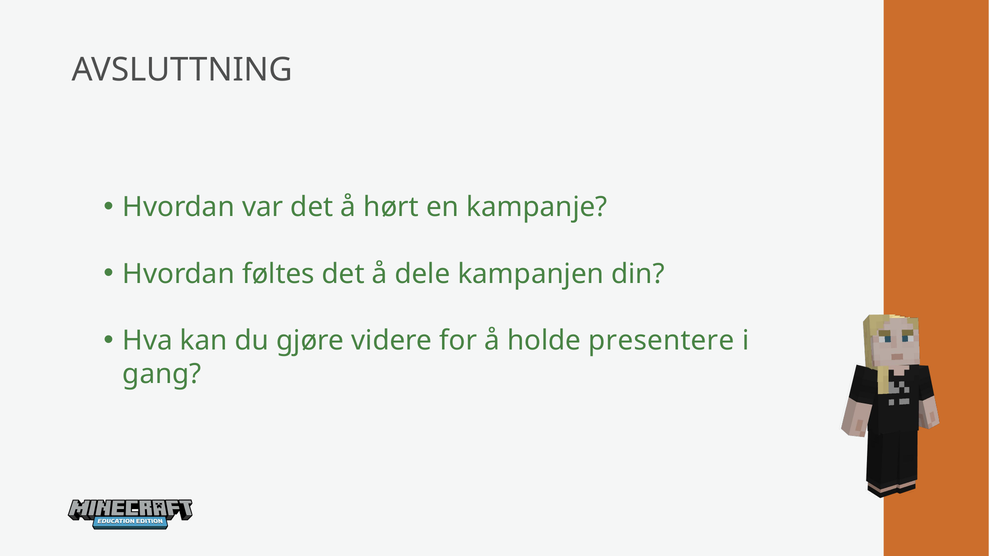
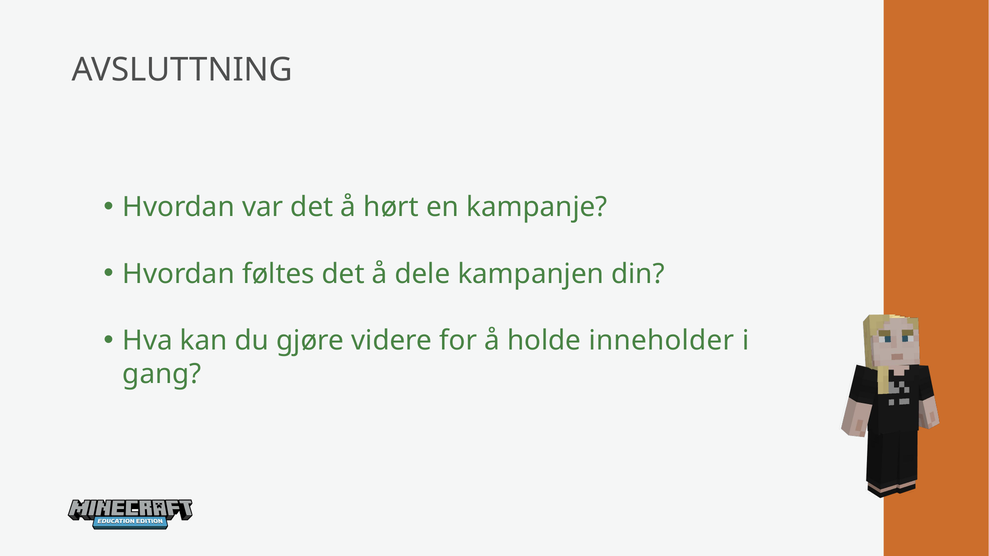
presentere: presentere -> inneholder (661, 341)
